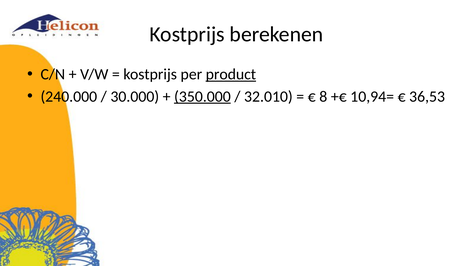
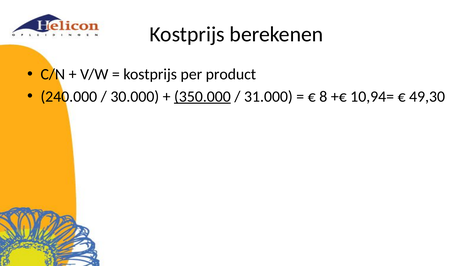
product underline: present -> none (231, 74)
32.010: 32.010 -> 31.000 (268, 96)
36,53: 36,53 -> 49,30 (427, 96)
